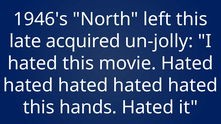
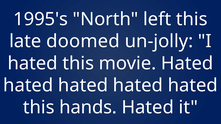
1946's: 1946's -> 1995's (41, 19)
acquired: acquired -> doomed (83, 41)
